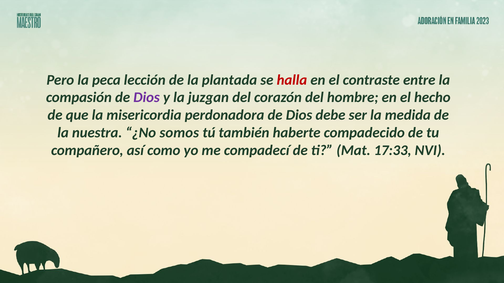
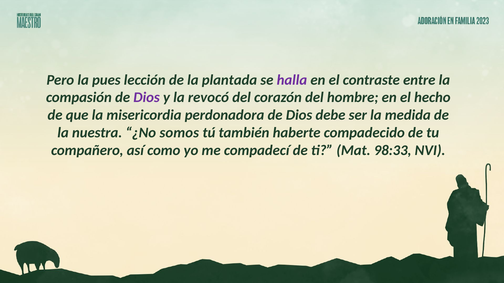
peca: peca -> pues (106, 80)
halla colour: red -> purple (292, 80)
juzgan: juzgan -> revocó (208, 98)
17:33: 17:33 -> 98:33 (393, 151)
